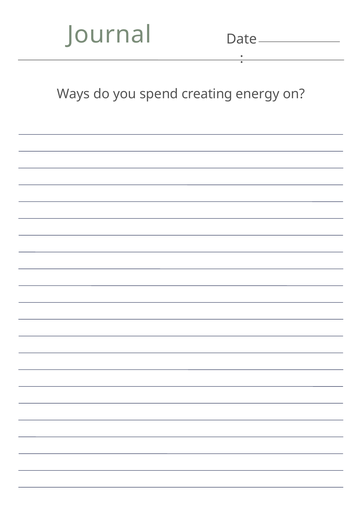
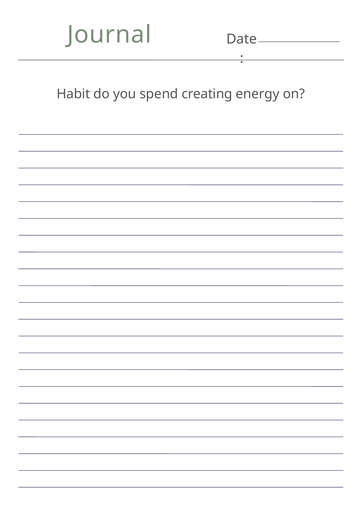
Ways: Ways -> Habit (73, 94)
